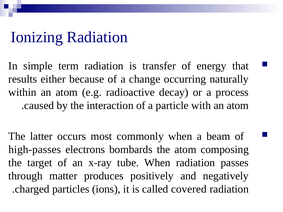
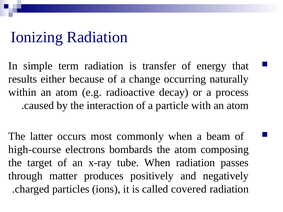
high-passes: high-passes -> high-course (35, 150)
